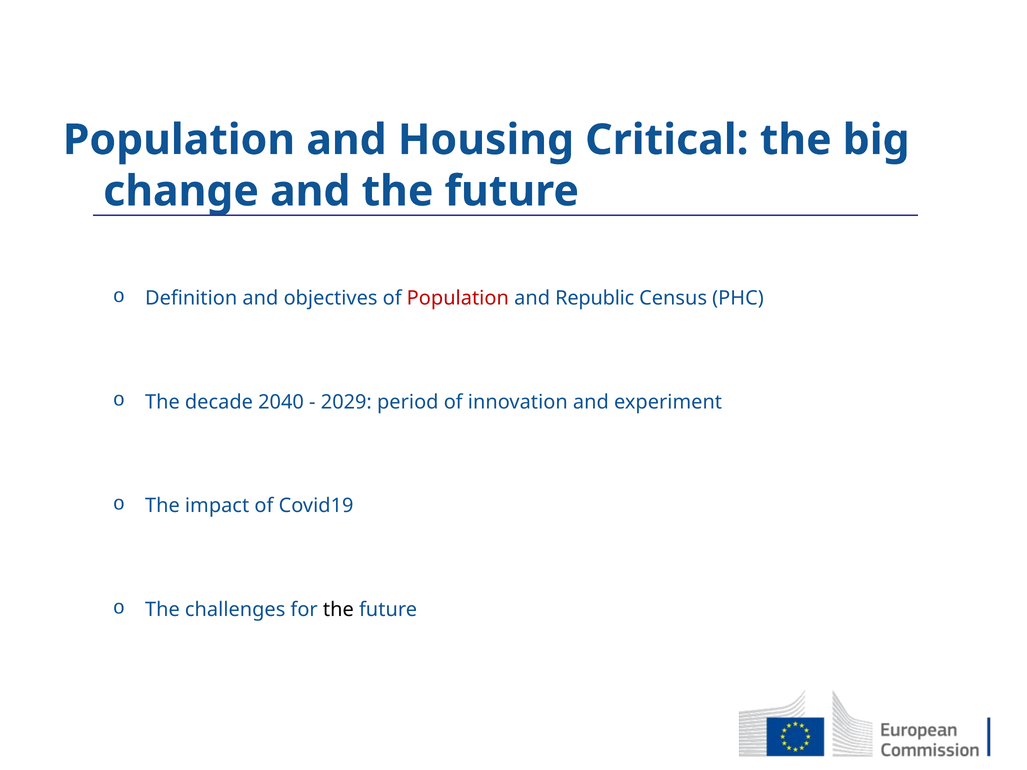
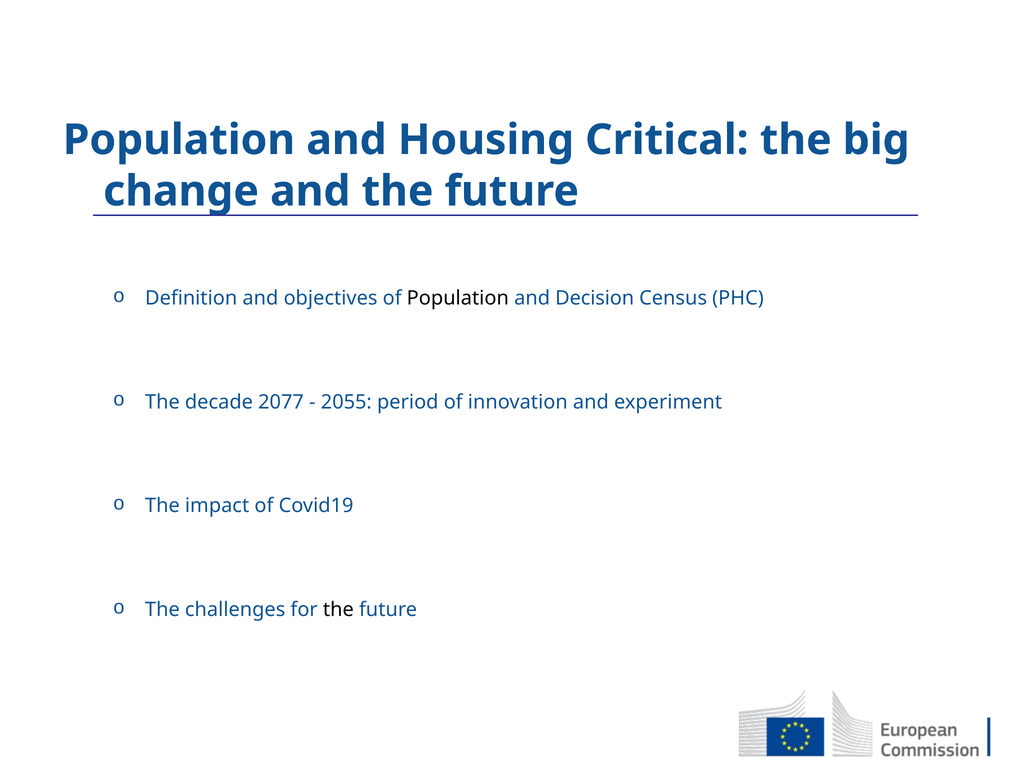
Population colour: red -> black (458, 298)
Republic: Republic -> Decision (595, 298)
2040: 2040 -> 2077 (281, 402)
2029: 2029 -> 2055 (346, 402)
